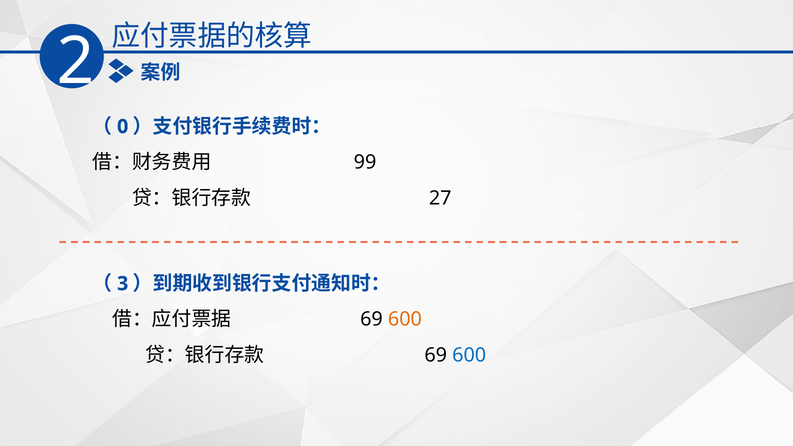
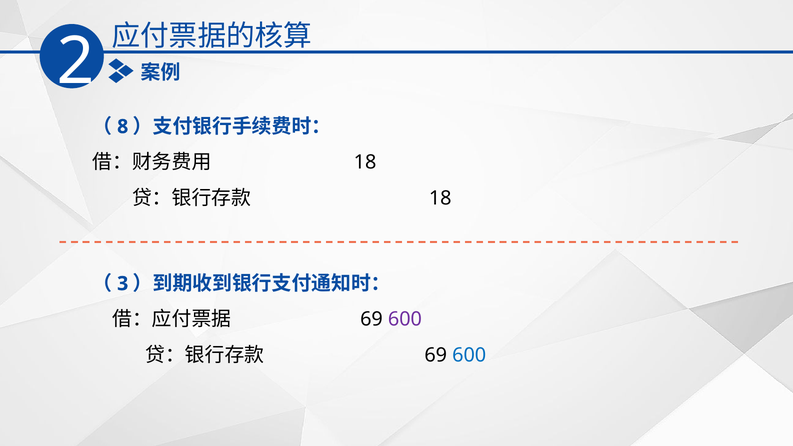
0: 0 -> 8 (123, 127)
99: 99 -> 18 (365, 162)
27: 27 -> 18 (440, 198)
600 colour: orange -> purple (405, 319)
